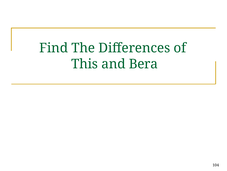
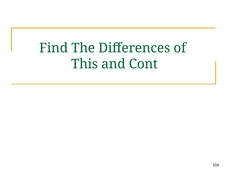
Bera: Bera -> Cont (143, 64)
